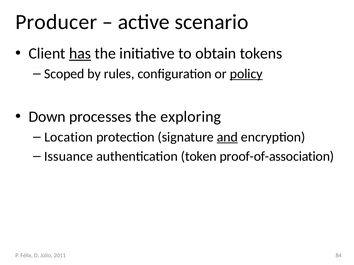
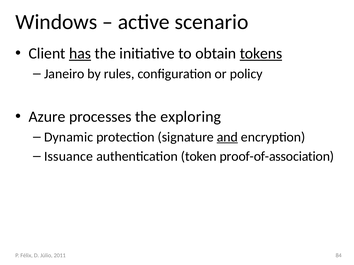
Producer: Producer -> Windows (56, 22)
tokens underline: none -> present (261, 54)
Scoped: Scoped -> Janeiro (64, 74)
policy underline: present -> none (246, 74)
Down: Down -> Azure (47, 117)
Location: Location -> Dynamic (69, 137)
